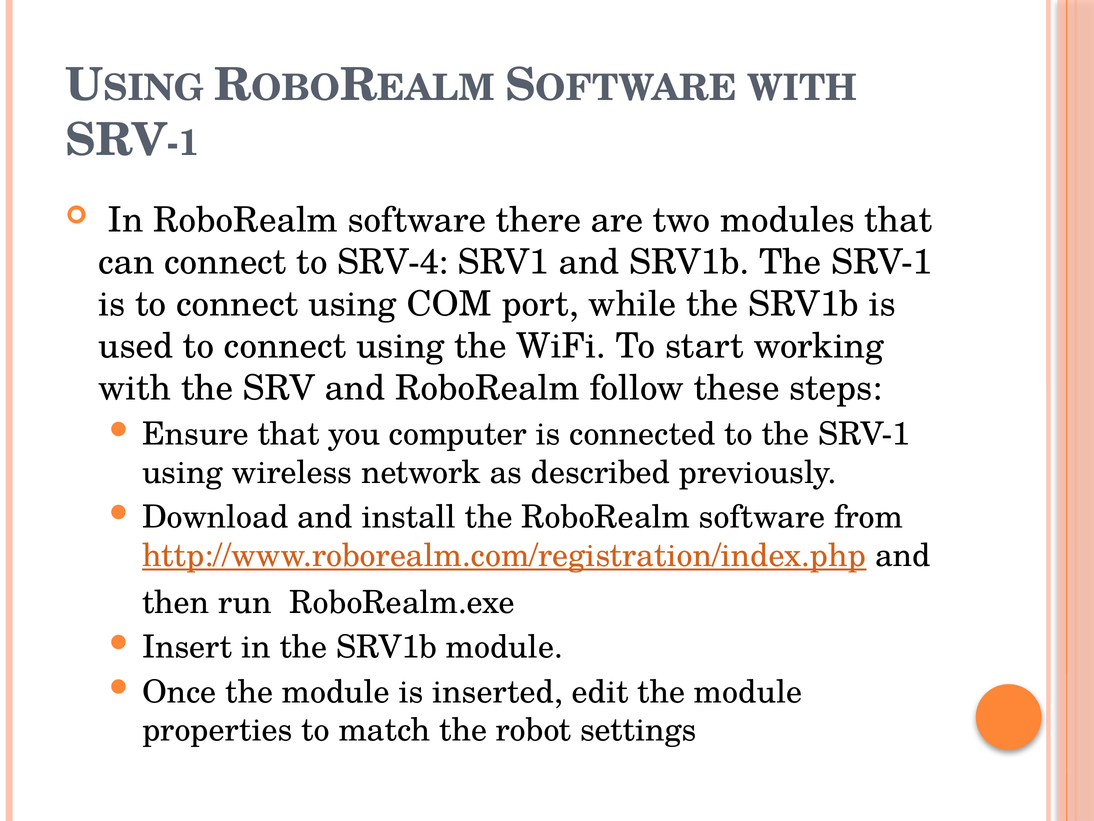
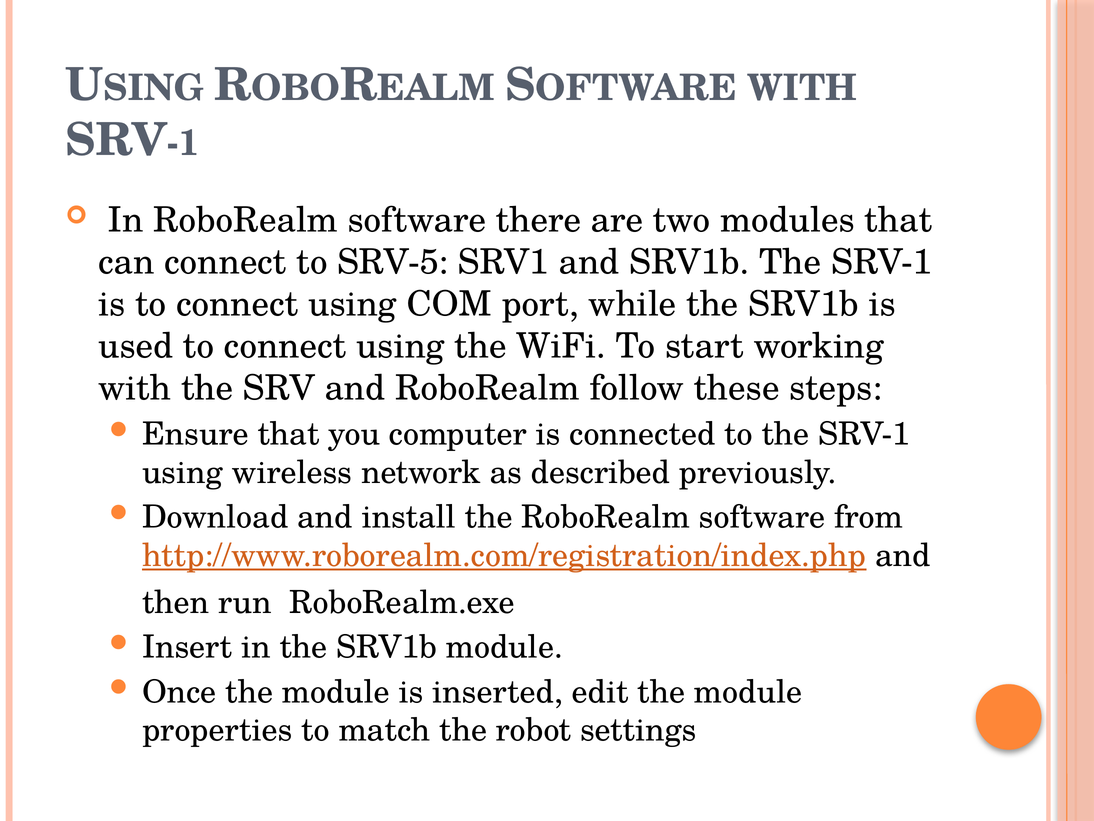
SRV-4: SRV-4 -> SRV-5 (393, 262)
